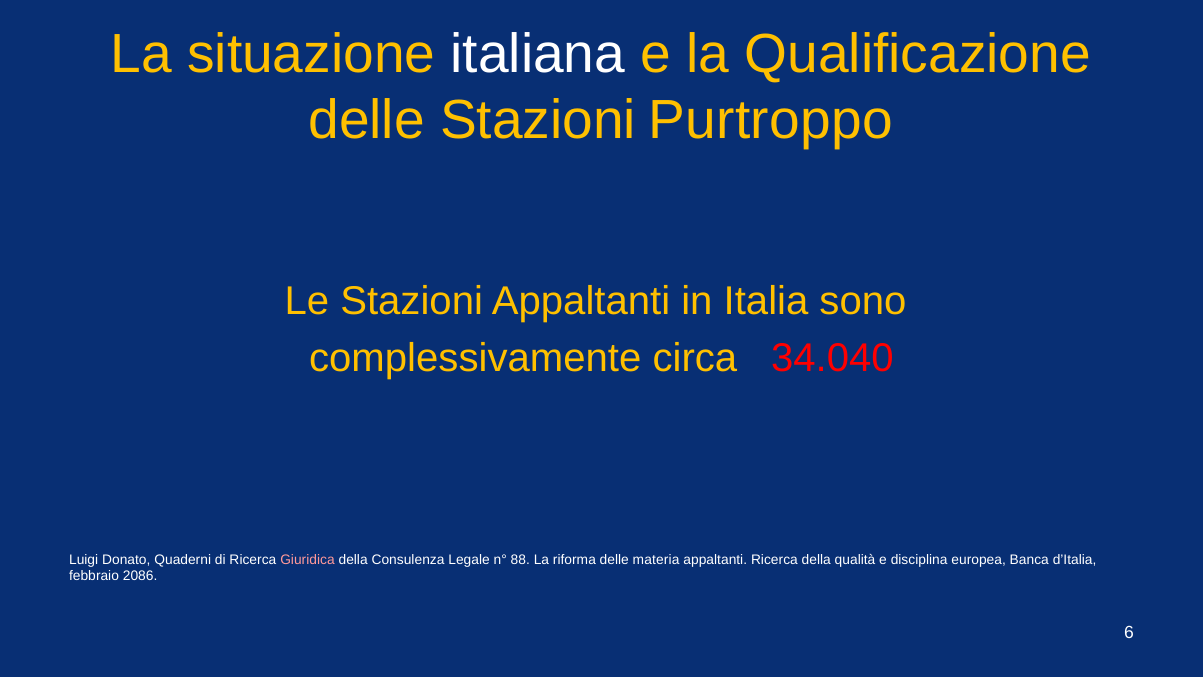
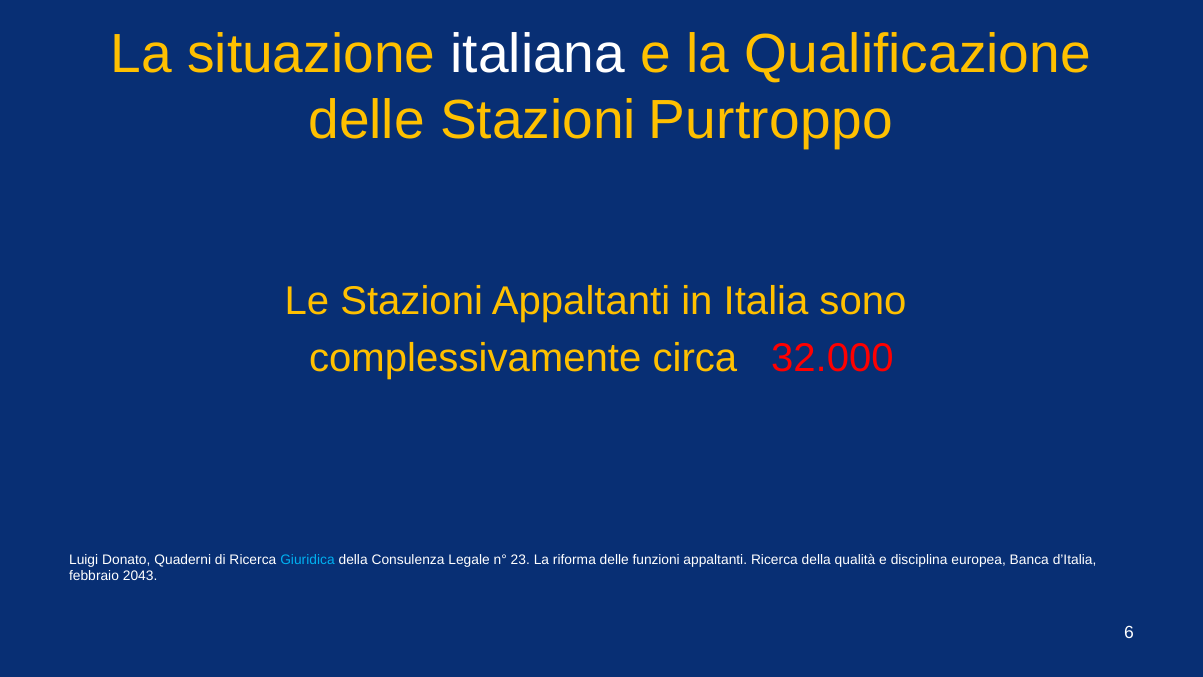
34.040: 34.040 -> 32.000 (832, 358)
Giuridica colour: pink -> light blue (308, 559)
88: 88 -> 23 (520, 559)
materia: materia -> funzioni (656, 559)
2086: 2086 -> 2043 (140, 576)
